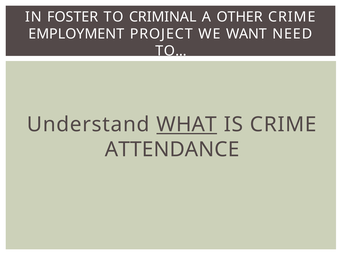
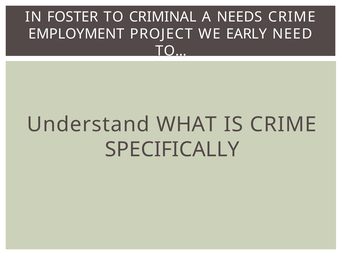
OTHER: OTHER -> NEEDS (240, 17)
WANT: WANT -> EARLY (246, 34)
WHAT underline: present -> none (187, 125)
ATTENDANCE: ATTENDANCE -> SPECIFICALLY (172, 150)
